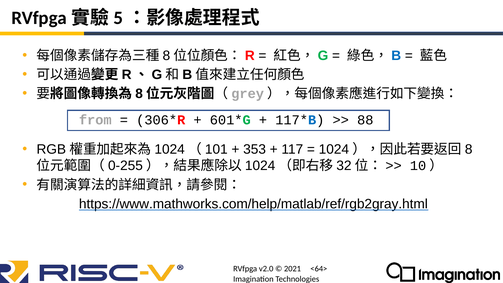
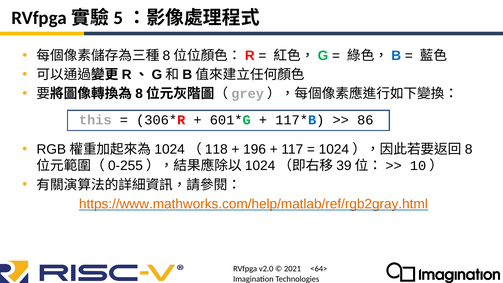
from: from -> this (95, 120)
88: 88 -> 86 (365, 120)
101: 101 -> 118 (216, 149)
353: 353 -> 196 (255, 149)
32: 32 -> 39 (344, 166)
https://www.mathworks.com/help/matlab/ref/rgb2gray.html colour: black -> orange (253, 204)
